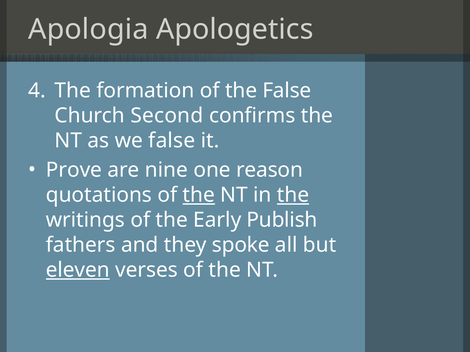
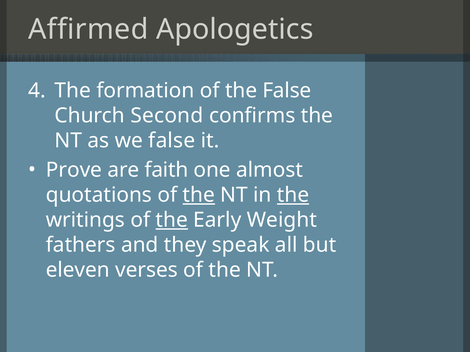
Apologia: Apologia -> Affirmed (88, 29)
nine: nine -> faith (166, 170)
reason: reason -> almost (270, 170)
the underline: none -> present (172, 220)
Publish: Publish -> Weight (282, 220)
spoke: spoke -> speak (241, 245)
eleven underline: present -> none (78, 270)
